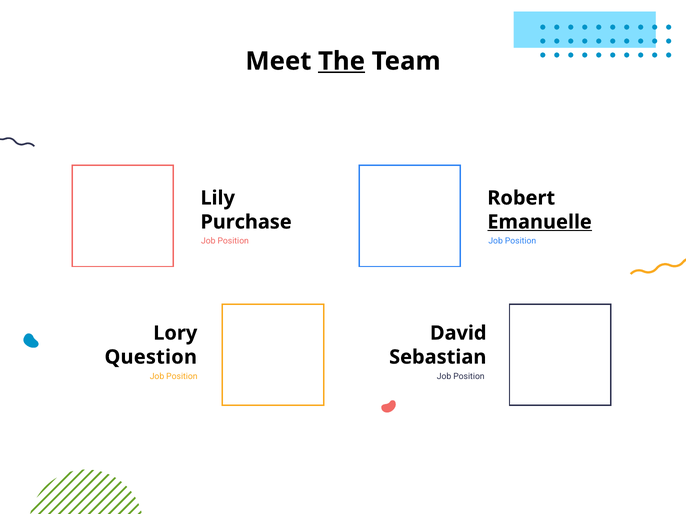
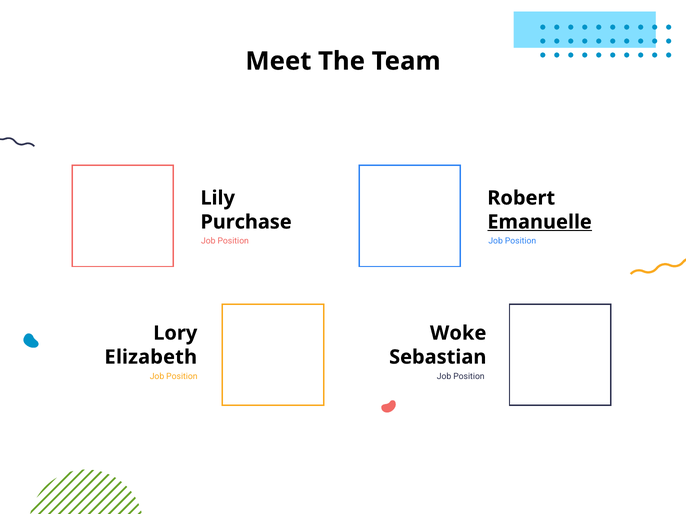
The underline: present -> none (342, 61)
David: David -> Woke (458, 333)
Question: Question -> Elizabeth (151, 357)
